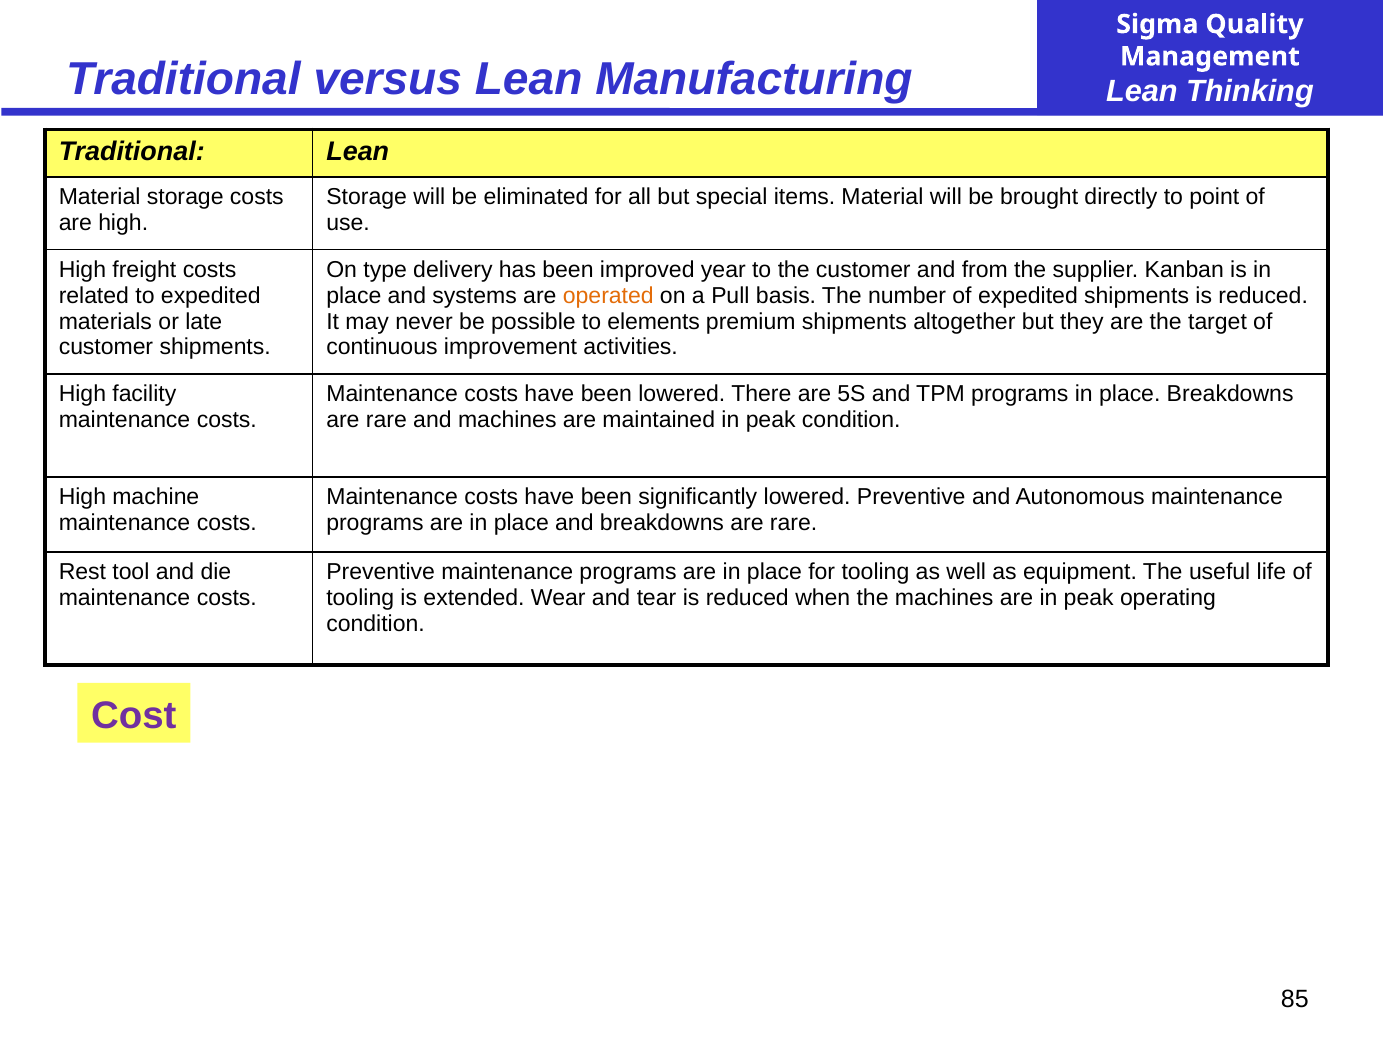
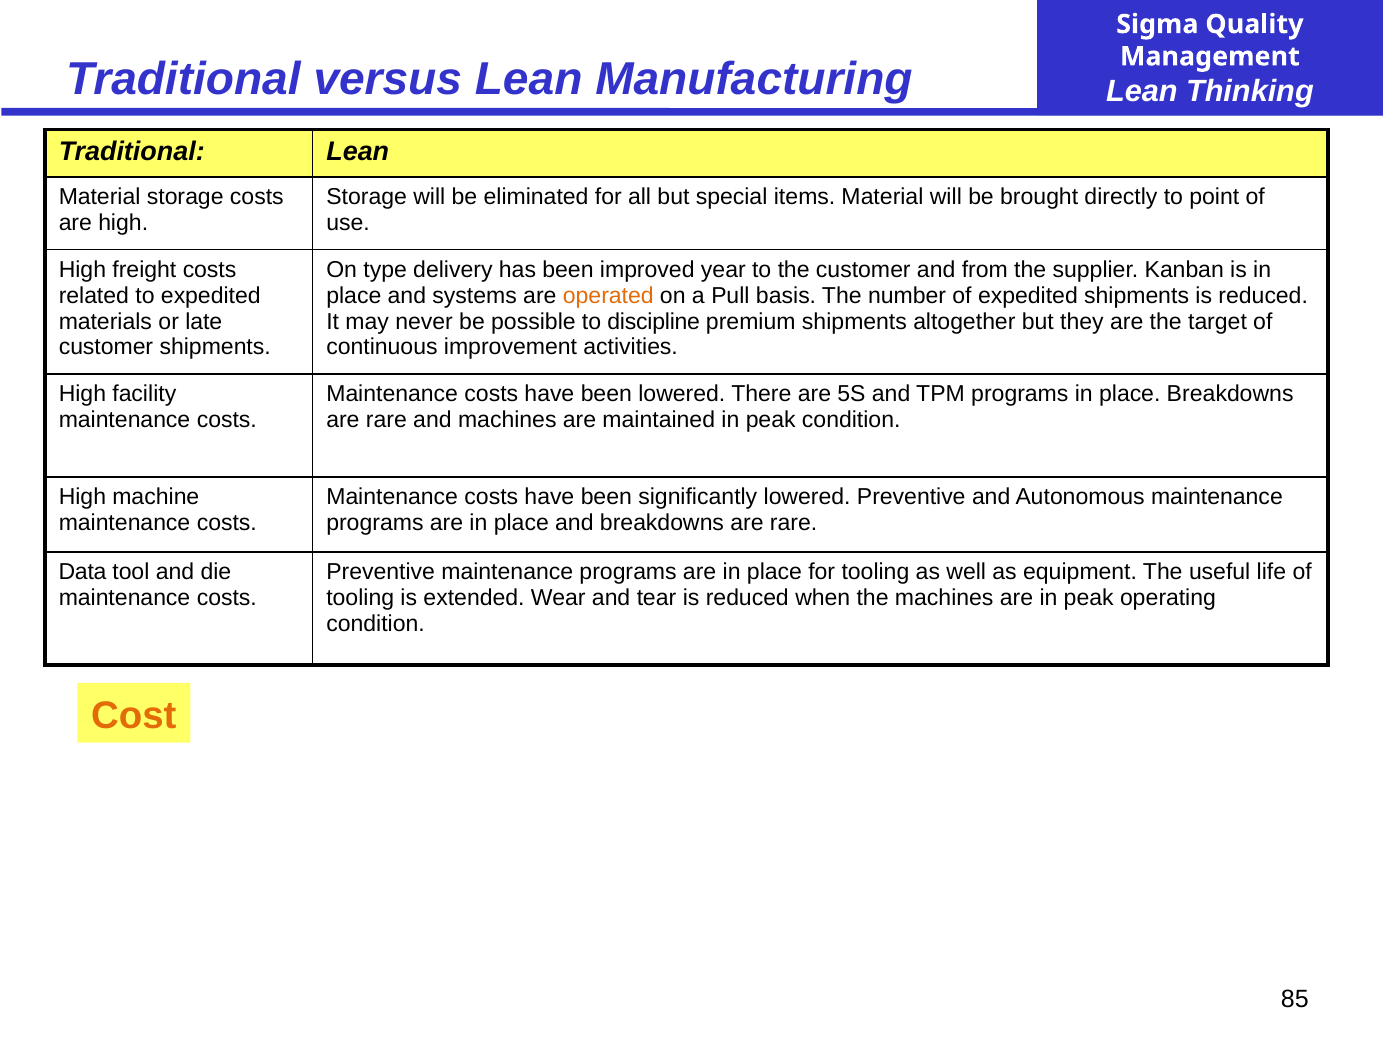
elements: elements -> discipline (654, 321)
Rest: Rest -> Data (83, 572)
Cost colour: purple -> orange (134, 716)
